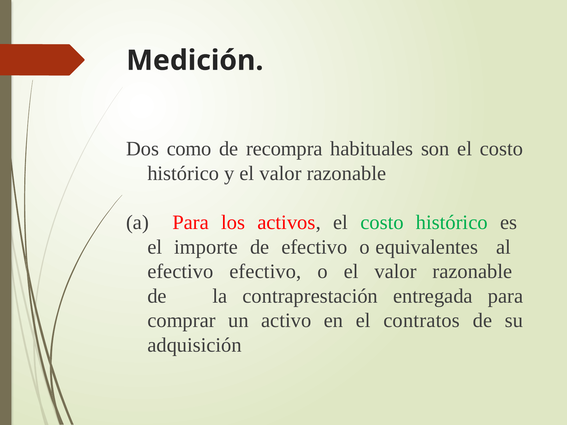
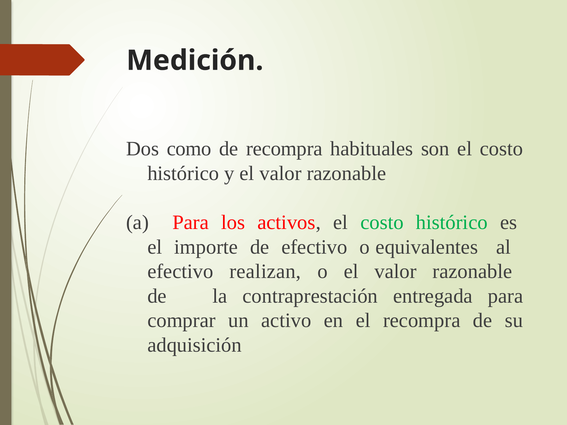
efectivo efectivo: efectivo -> realizan (265, 272)
el contratos: contratos -> recompra (422, 321)
